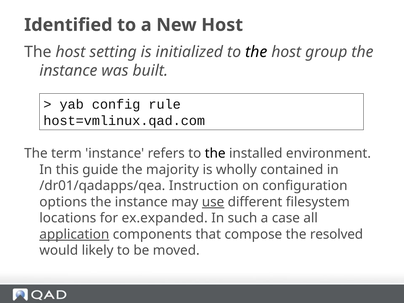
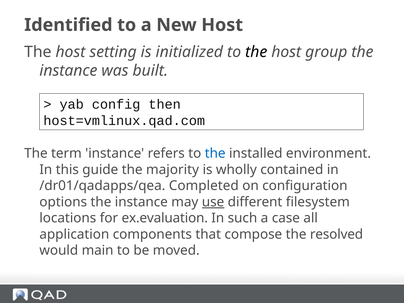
rule: rule -> then (165, 104)
the colour: black -> blue (215, 154)
Instruction: Instruction -> Completed (204, 186)
ex.expanded: ex.expanded -> ex.evaluation (165, 218)
application underline: present -> none (74, 234)
likely: likely -> main (98, 251)
